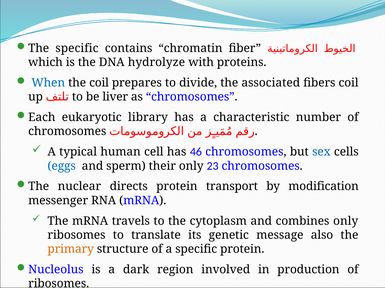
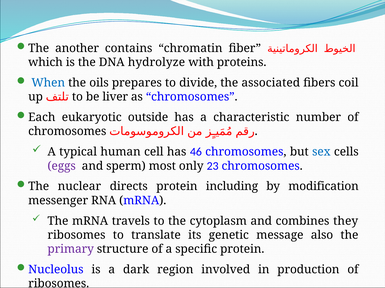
The specific: specific -> another (77, 48)
the coil: coil -> oils (99, 83)
library: library -> outside (148, 118)
eggs colour: blue -> purple (62, 166)
their: their -> most (162, 166)
transport: transport -> including (232, 187)
combines only: only -> they (346, 221)
primary colour: orange -> purple (71, 250)
